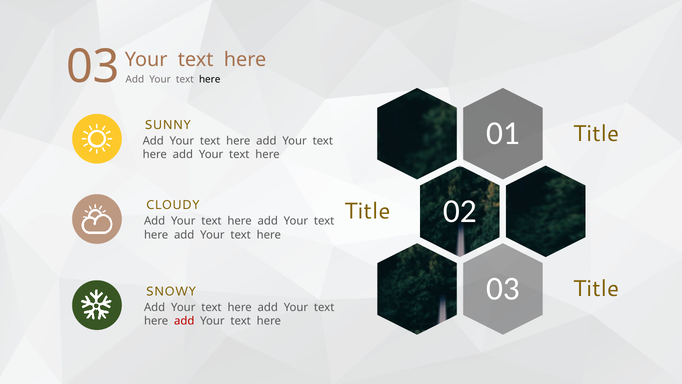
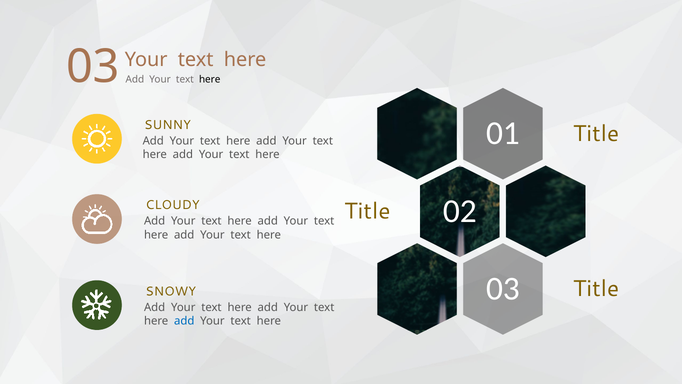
add colour: red -> blue (184, 321)
